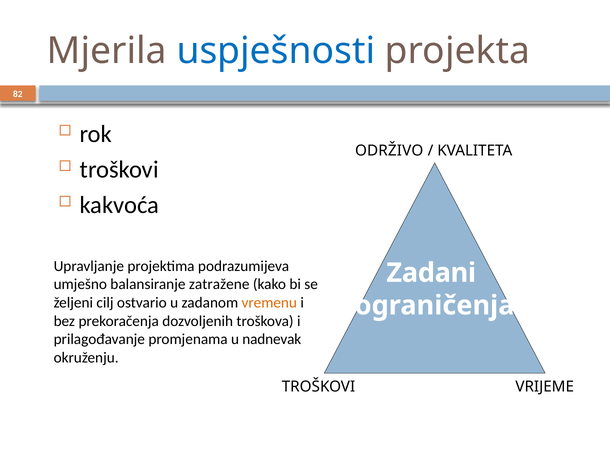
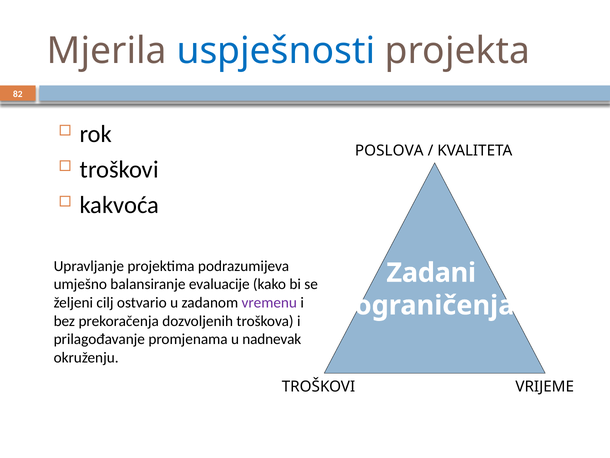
ODRŽIVO: ODRŽIVO -> POSLOVA (389, 151)
zatražene: zatražene -> evaluacije (219, 284)
vremenu colour: orange -> purple (269, 302)
